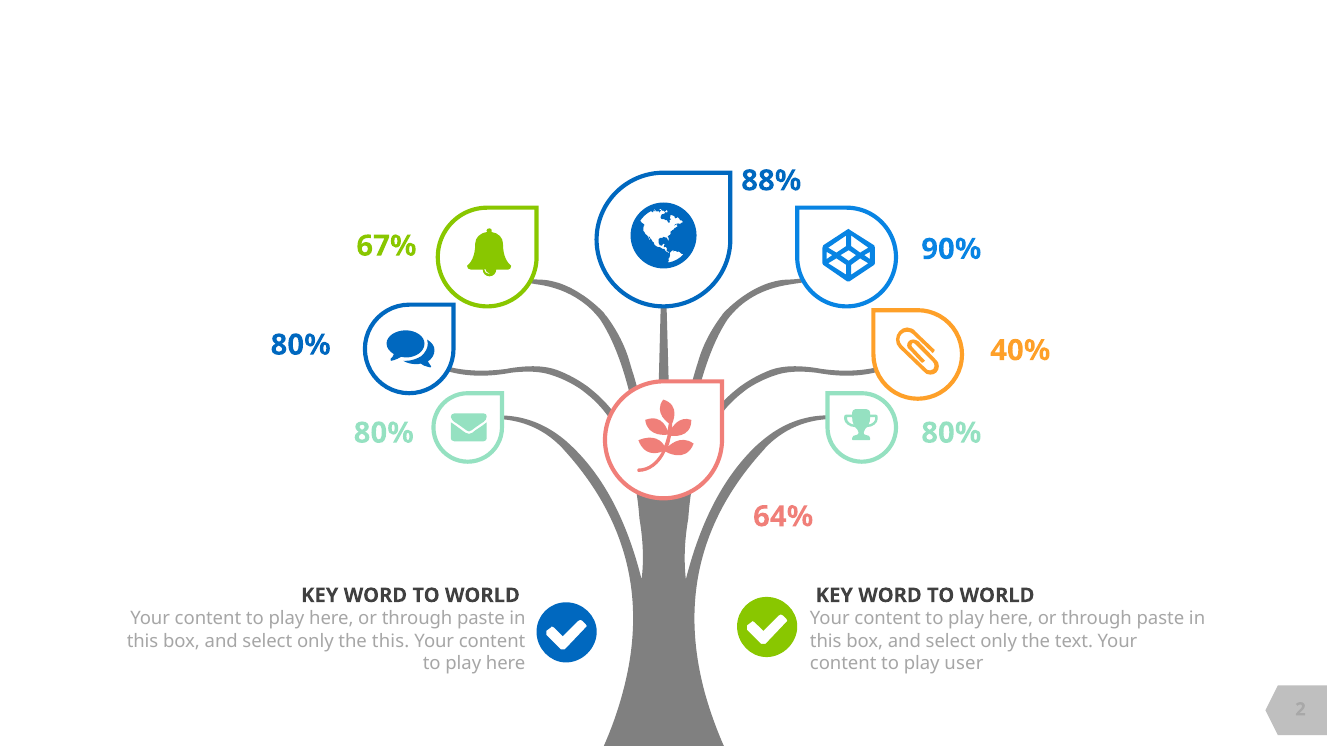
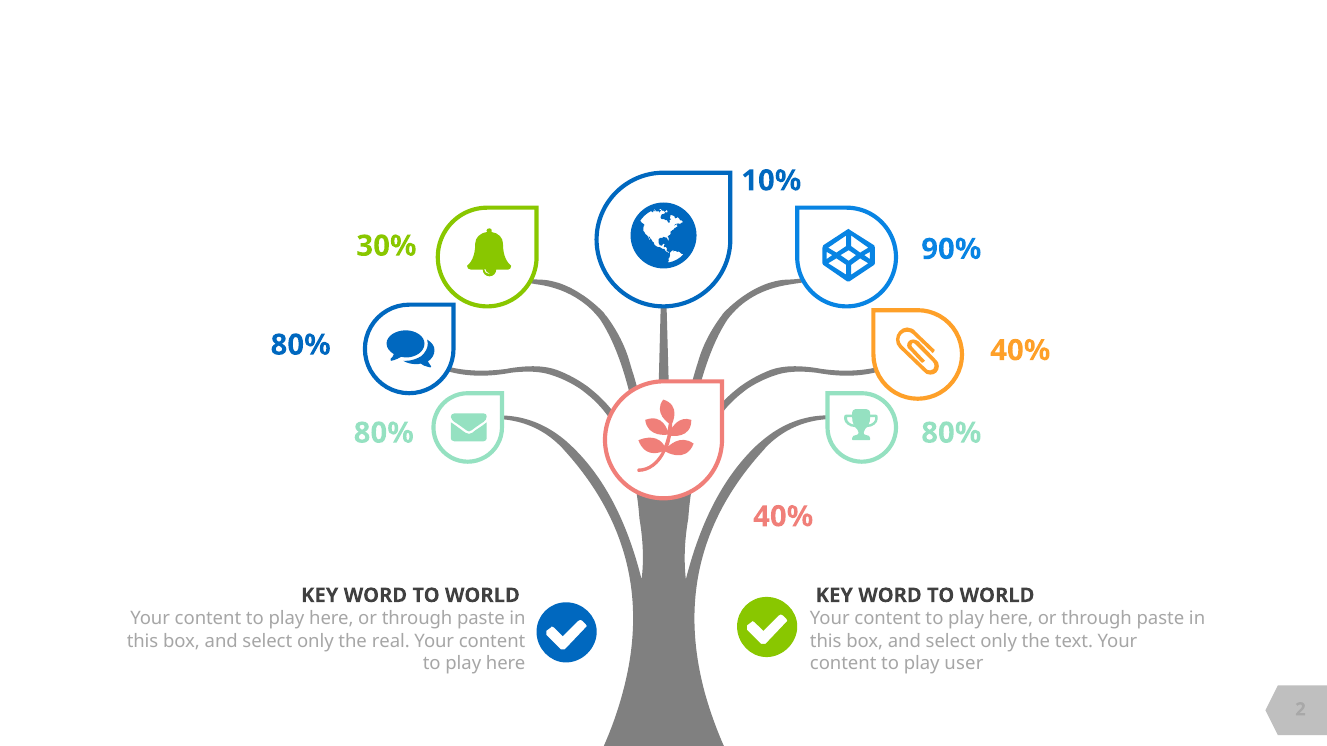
88%: 88% -> 10% (771, 181)
67%: 67% -> 30% (386, 246)
64%: 64% -> 40% (783, 517)
the this: this -> real (391, 641)
